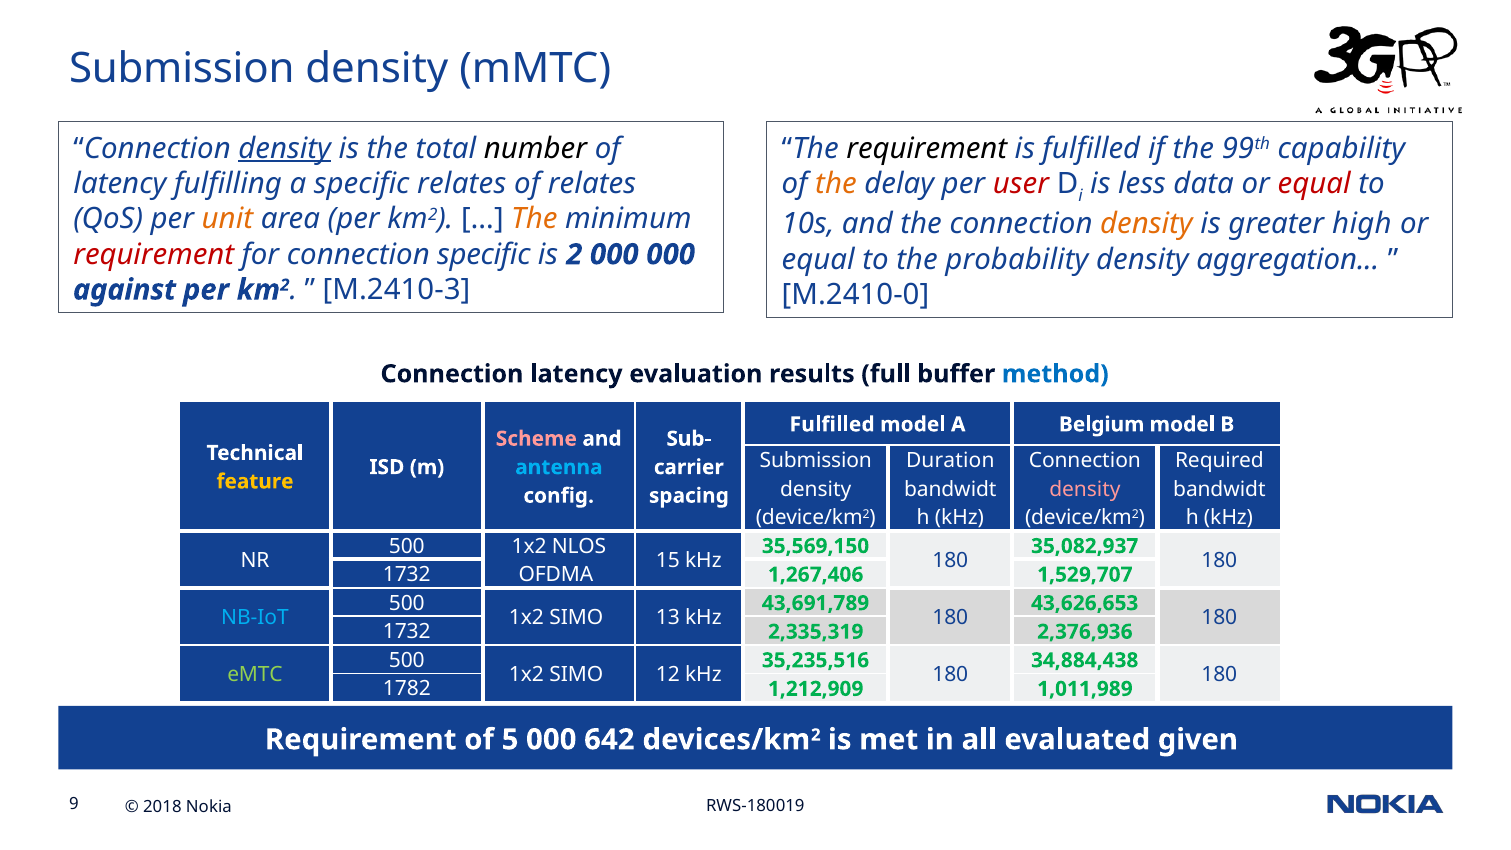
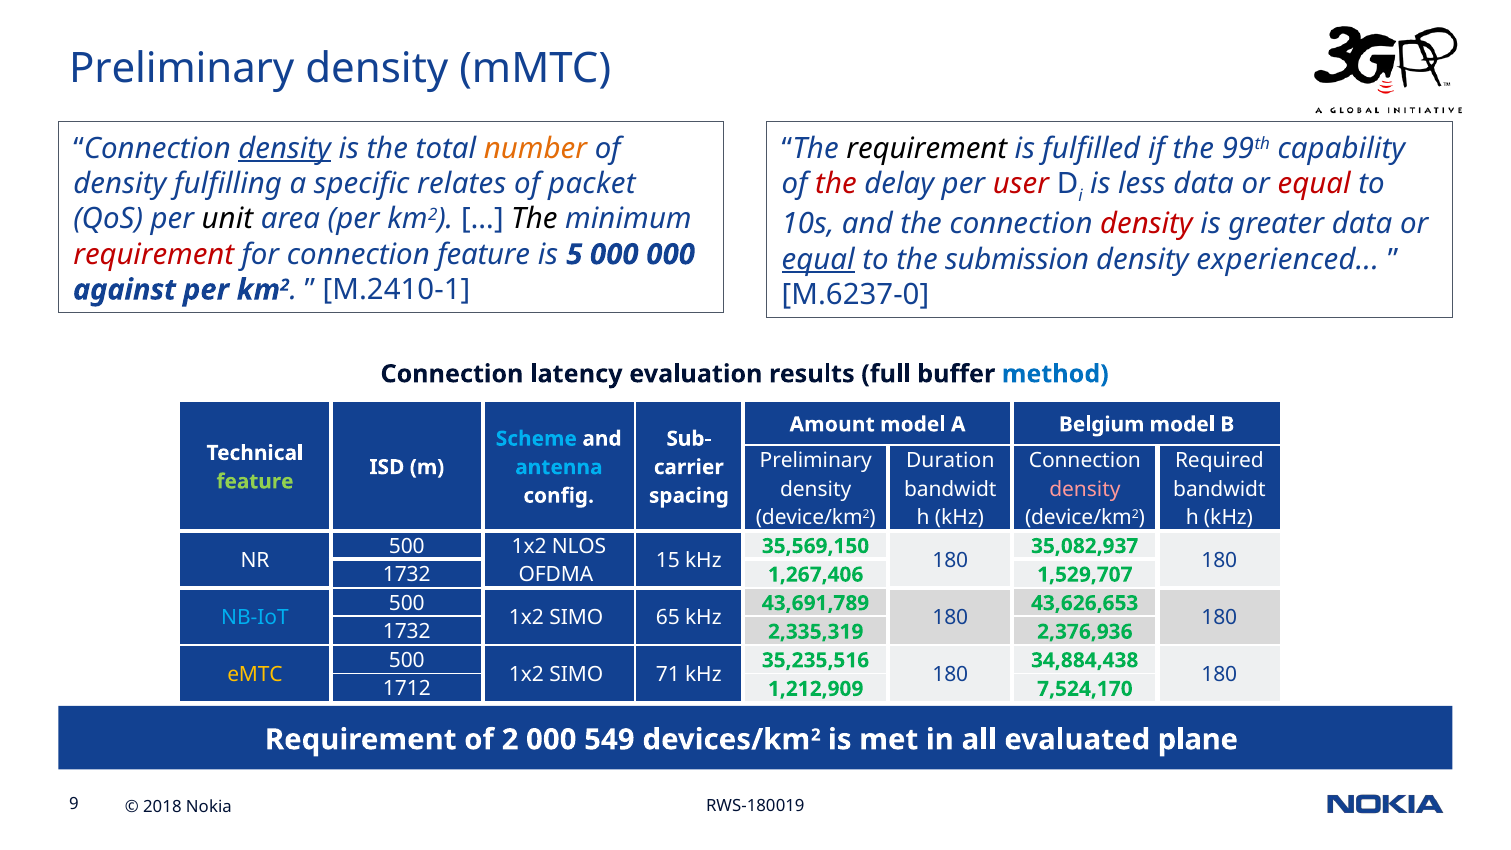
Submission: Submission -> Preliminary (182, 69)
number colour: black -> orange (535, 149)
latency: latency -> density (120, 184)
of relates: relates -> packet (592, 184)
the colour: orange -> red (836, 184)
unit colour: orange -> black (227, 219)
The colour: orange -> black (534, 219)
density colour: orange -> red (1146, 224)
greater high: high -> data (1362, 224)
connection specific: specific -> feature (484, 255)
2: 2 -> 5 (574, 255)
equal underline: none -> present (818, 259)
probability: probability -> submission (1017, 259)
aggregation: aggregation -> experienced (1288, 259)
M.2410-3: M.2410-3 -> M.2410-1 (396, 290)
M.2410-0: M.2410-0 -> M.6237-0 (855, 295)
Fulfilled: Fulfilled -> Amount (832, 424)
Scheme colour: pink -> light blue (536, 439)
Submission: Submission -> Preliminary (816, 461)
feature colour: yellow -> light green (255, 482)
13: 13 -> 65 (668, 618)
eMTC colour: light green -> yellow (255, 675)
12: 12 -> 71 (668, 675)
1782: 1782 -> 1712 (407, 689)
1,011,989: 1,011,989 -> 7,524,170 (1085, 689)
5: 5 -> 2 (510, 740)
642: 642 -> 549 (609, 740)
given: given -> plane (1198, 740)
